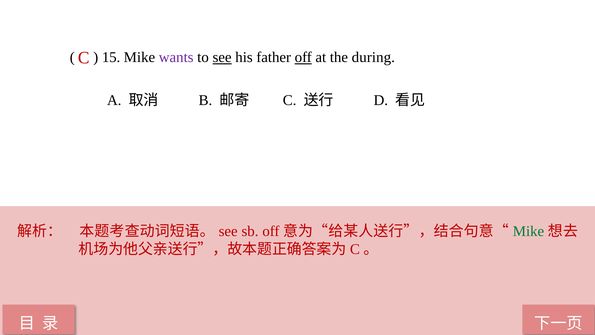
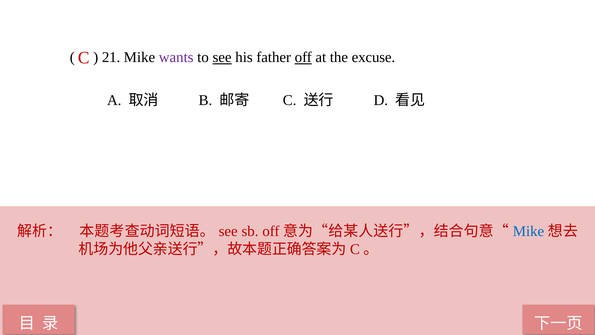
15: 15 -> 21 (111, 57)
during: during -> excuse (373, 57)
Mike colour: green -> blue (528, 231)
